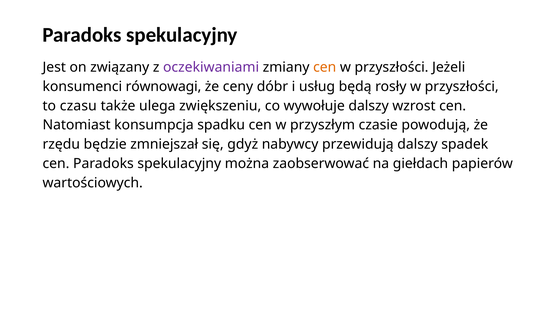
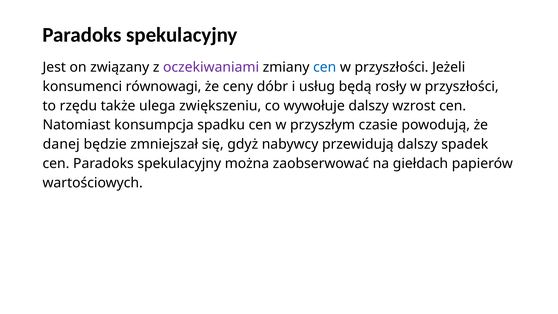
cen colour: orange -> blue (325, 67)
czasu: czasu -> rzędu (78, 106)
rzędu: rzędu -> danej (61, 144)
